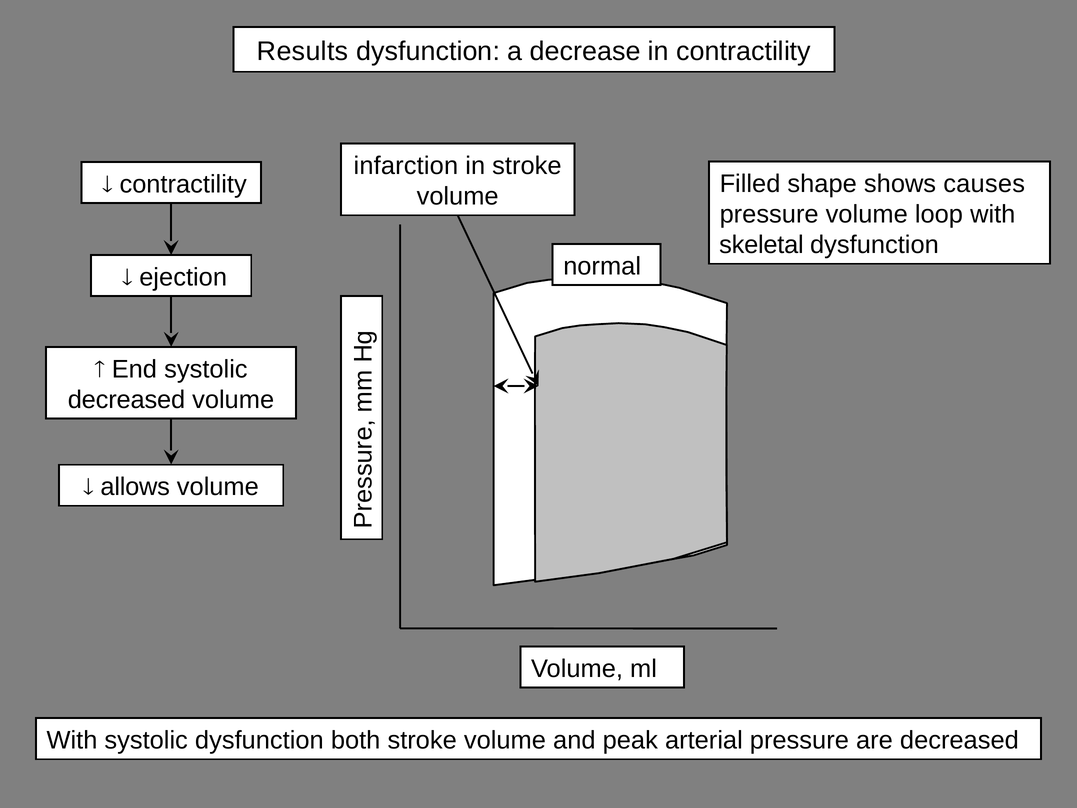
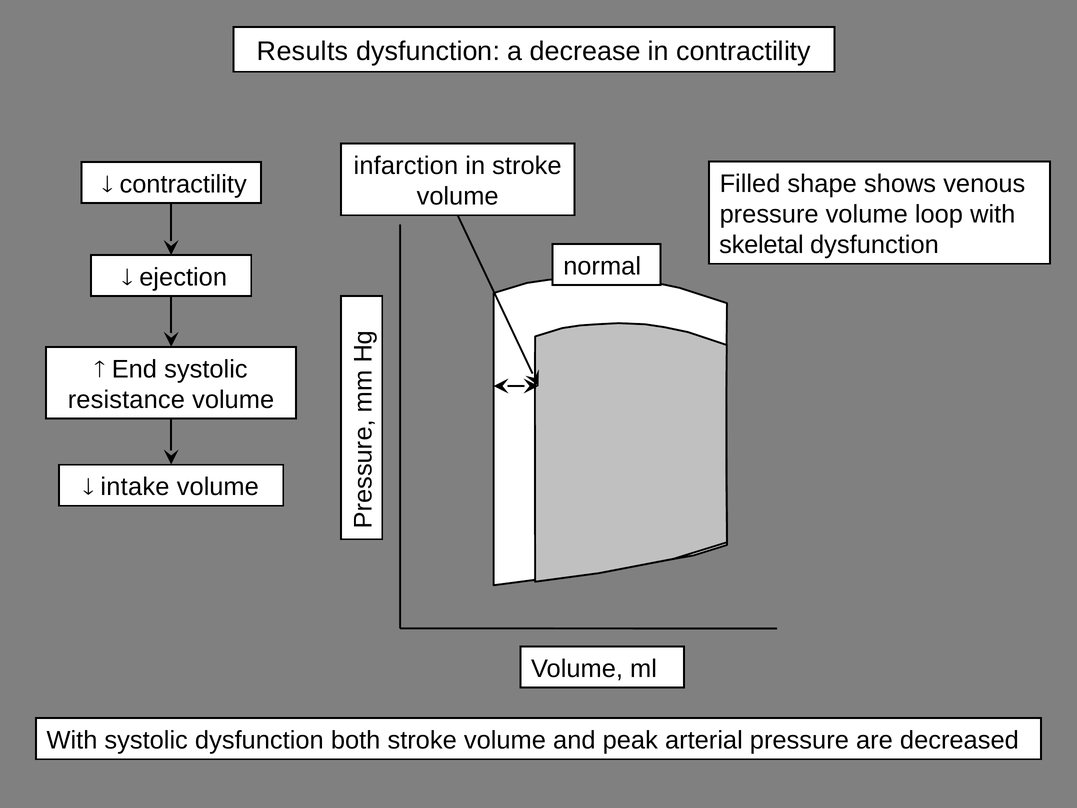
causes: causes -> venous (984, 184)
decreased: decreased -> resistance (126, 400)
allows: allows -> intake (135, 487)
